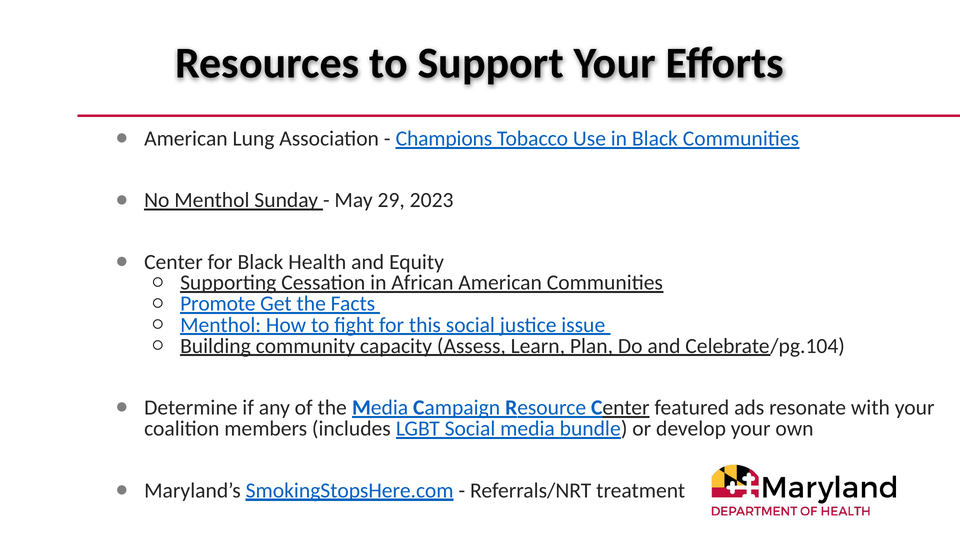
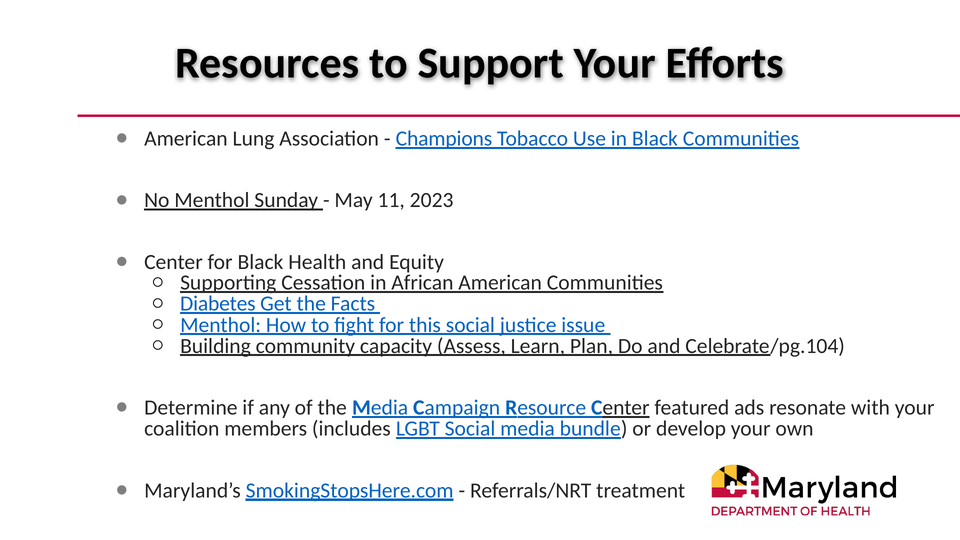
29: 29 -> 11 (391, 200)
Promote: Promote -> Diabetes (218, 304)
